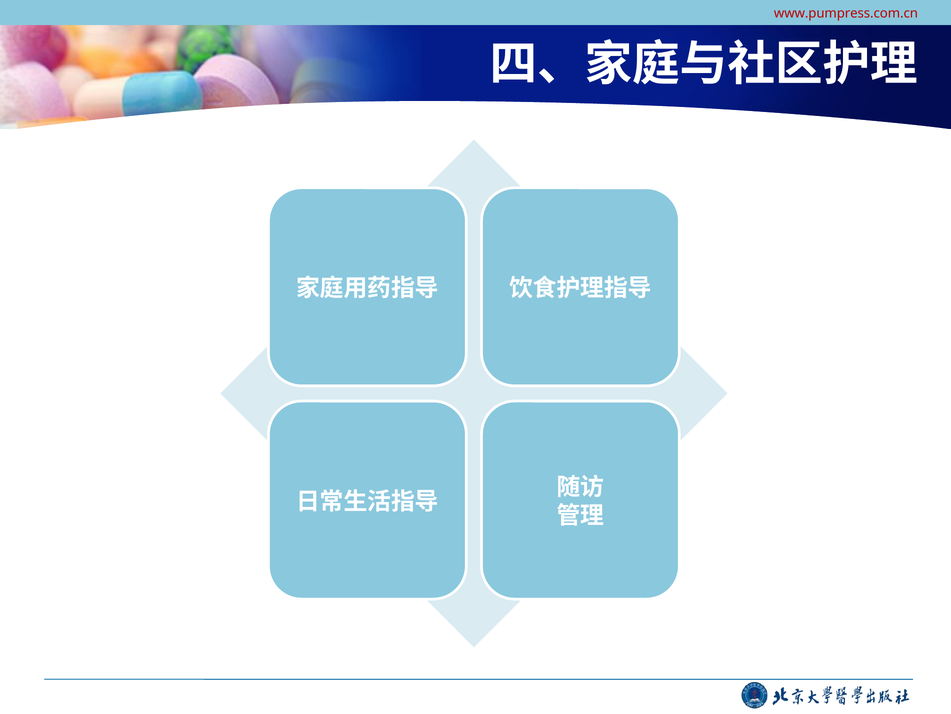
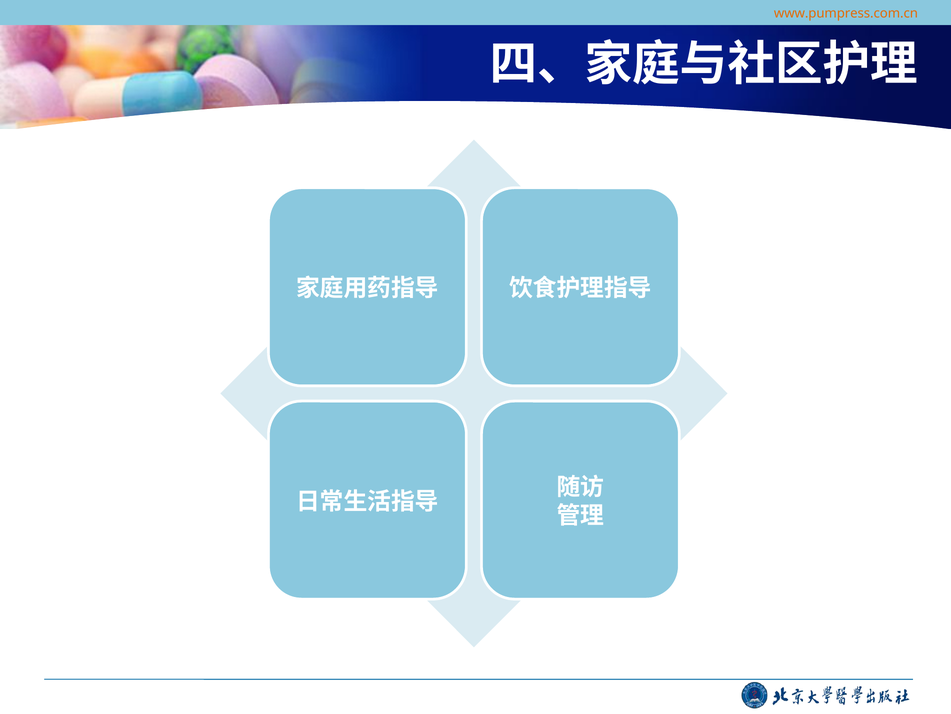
www.pumpress.com.cn colour: red -> orange (846, 14)
